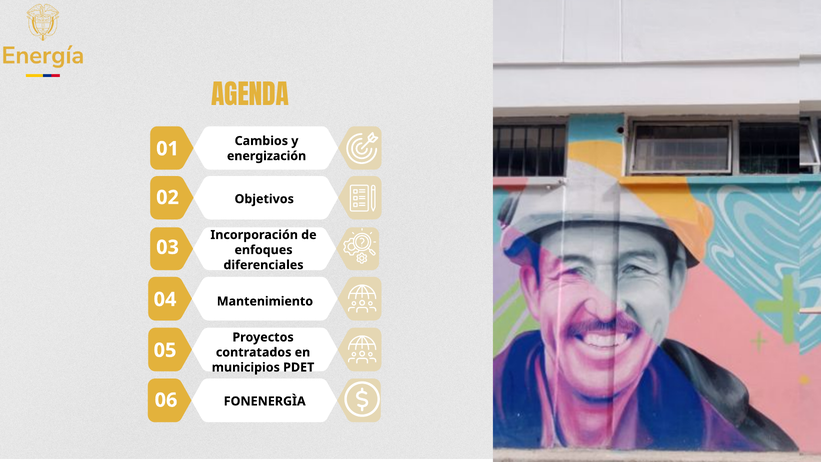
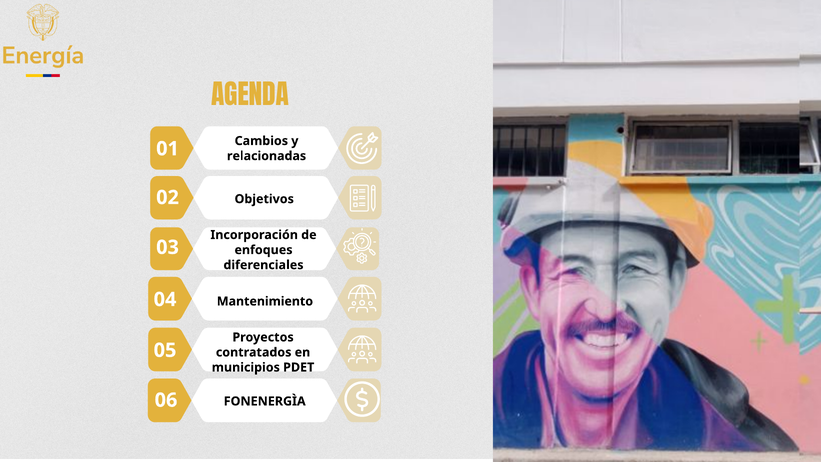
energización: energización -> relacionadas (267, 156)
